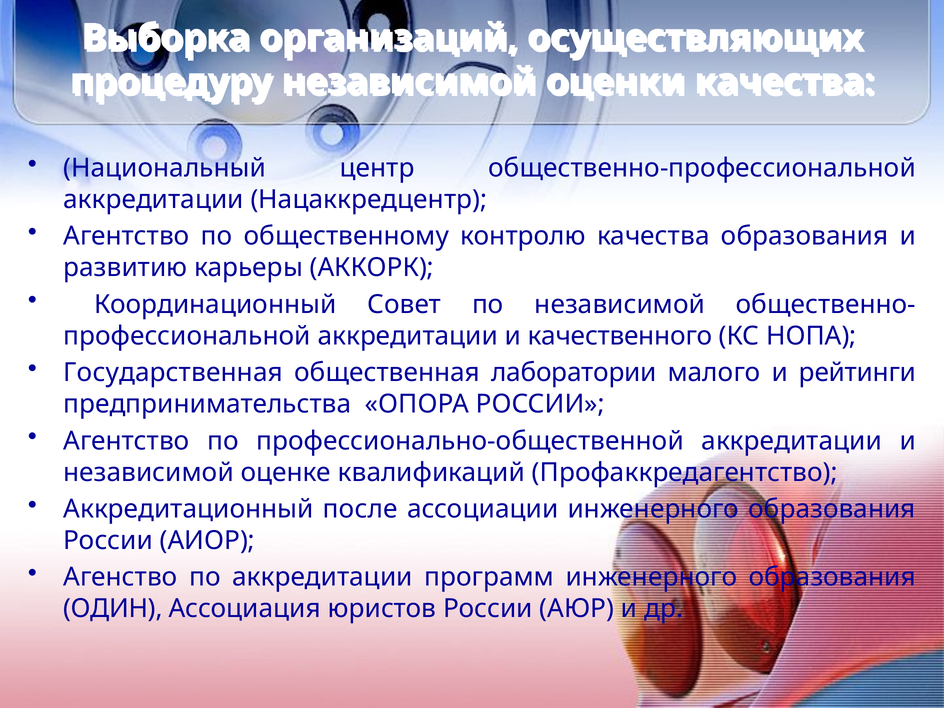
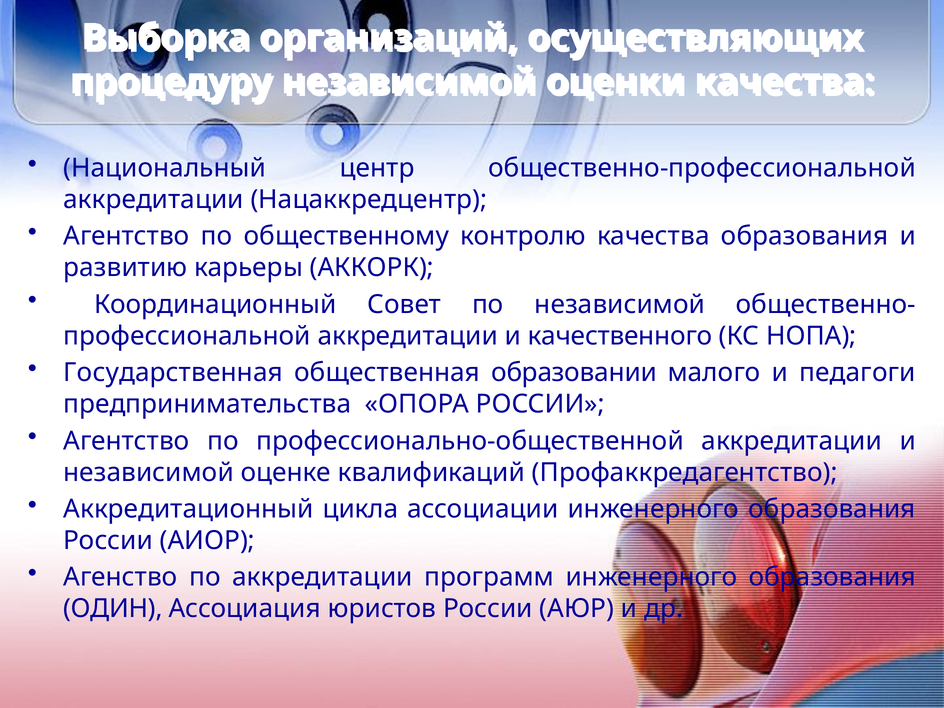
лаборатории: лаборатории -> образовании (574, 373)
рейтинги: рейтинги -> педагоги (857, 373)
после: после -> цикла (361, 509)
